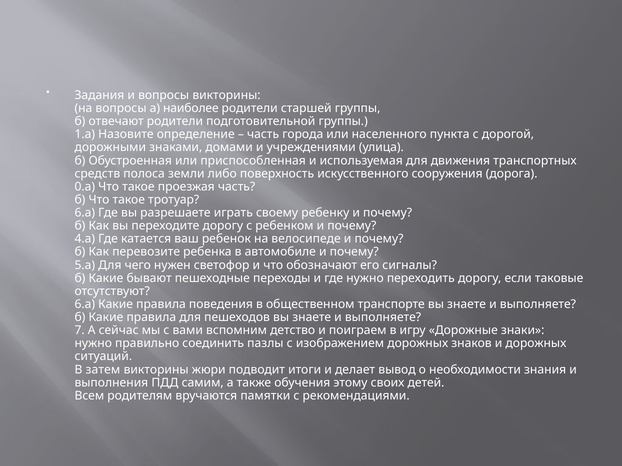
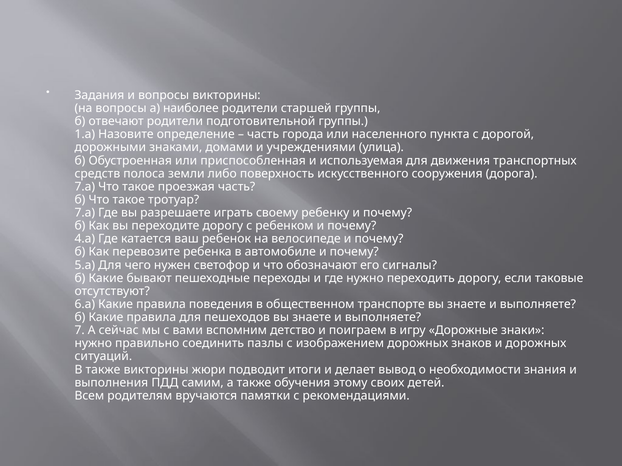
0.а: 0.а -> 7.а (85, 187)
6.а: 6.а -> 7.а (85, 213)
В затем: затем -> также (103, 370)
